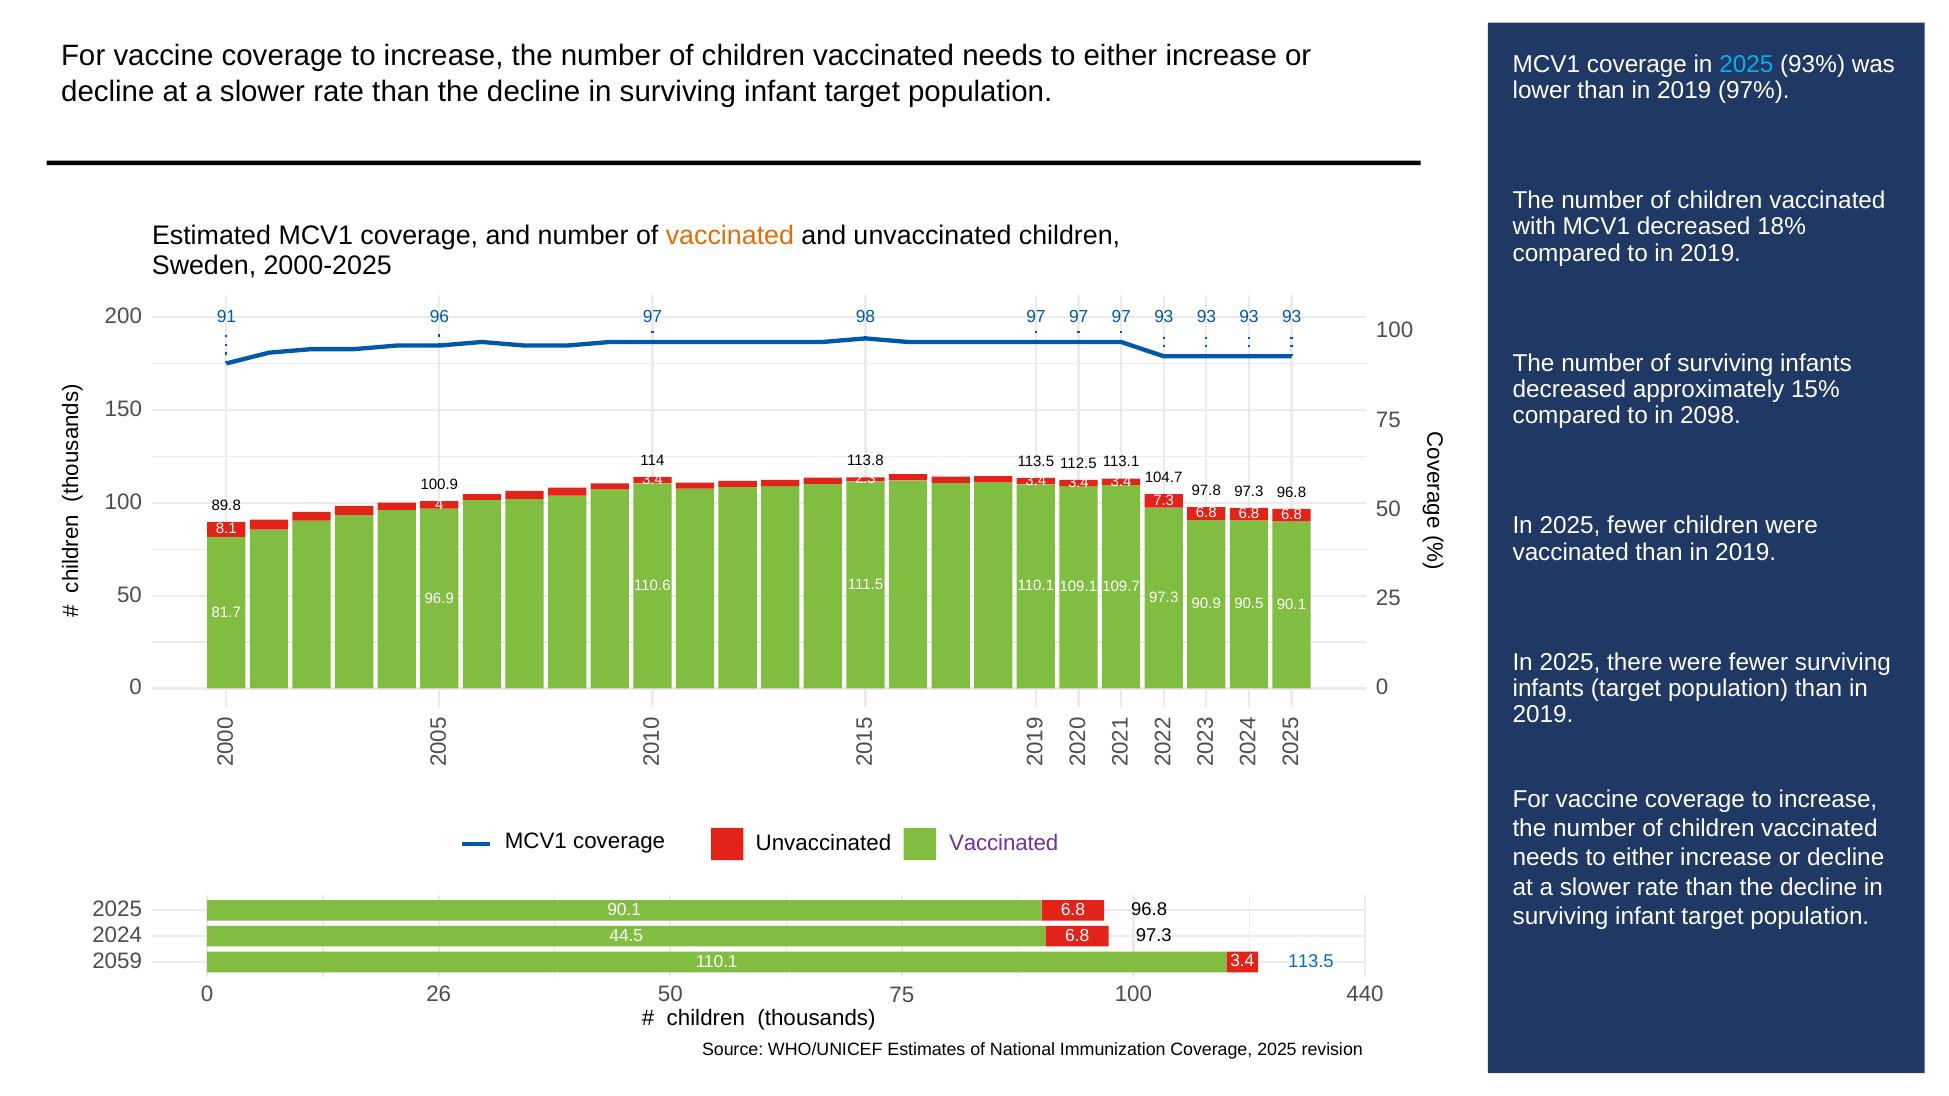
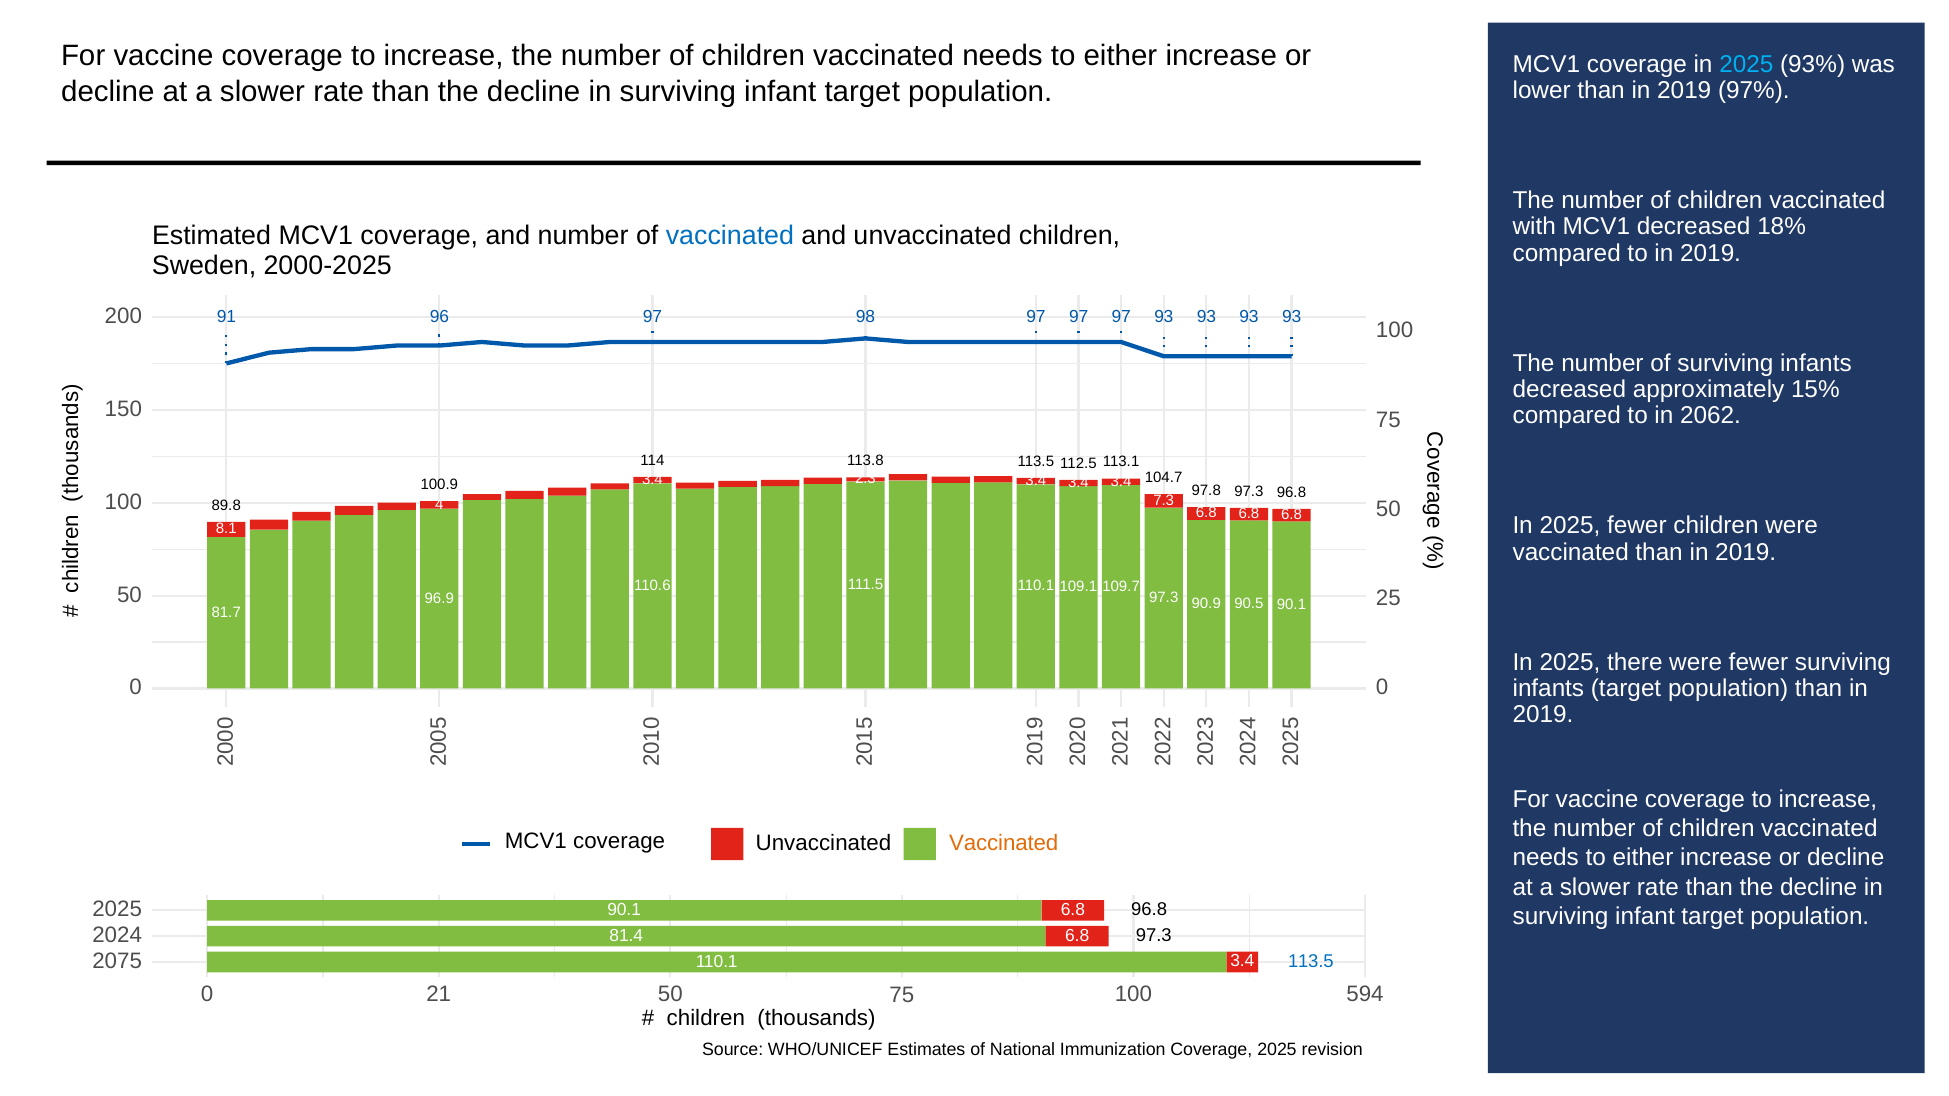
vaccinated colour: orange -> blue (730, 236)
2098: 2098 -> 2062 (1711, 416)
Vaccinated colour: purple -> orange (1004, 843)
44.5: 44.5 -> 81.4 (626, 936)
2059: 2059 -> 2075 (117, 961)
26: 26 -> 21 (439, 995)
440: 440 -> 594 (1365, 995)
